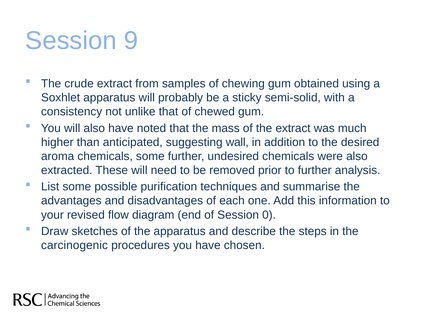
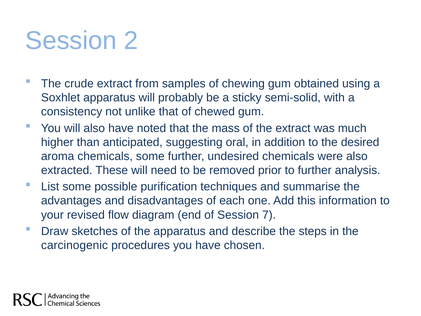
9: 9 -> 2 (131, 41)
wall: wall -> oral (237, 142)
0: 0 -> 7 (269, 215)
